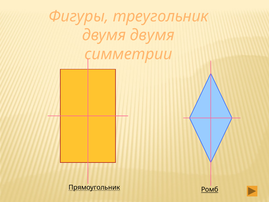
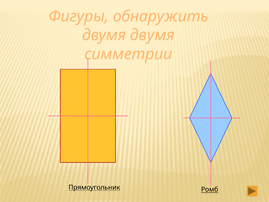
треугольник: треугольник -> обнаружить (161, 16)
